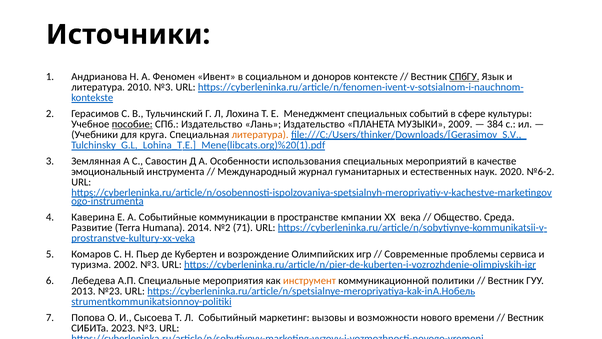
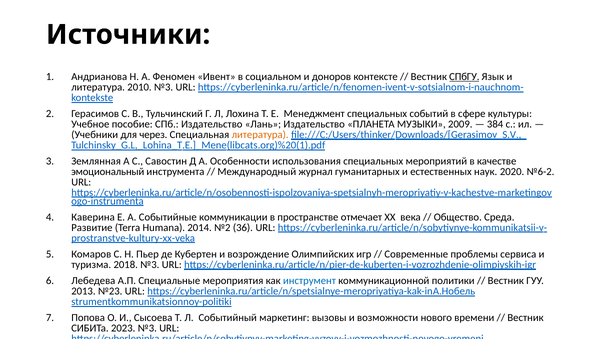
пособие underline: present -> none (132, 124)
круга: круга -> через (153, 135)
кмпании: кмпании -> отмечает (361, 217)
71: 71 -> 36 (243, 227)
2002: 2002 -> 2018 (126, 264)
инструмент colour: orange -> blue (309, 280)
